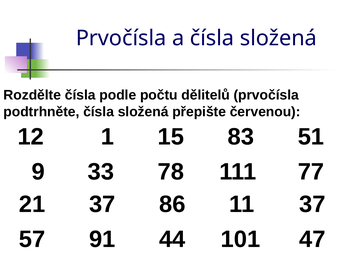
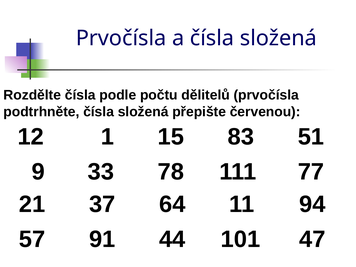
86: 86 -> 64 (172, 204)
11 37: 37 -> 94 (312, 204)
